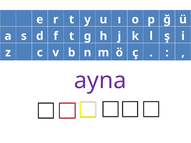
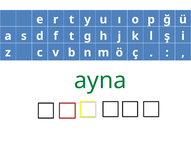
ayna colour: purple -> green (100, 81)
